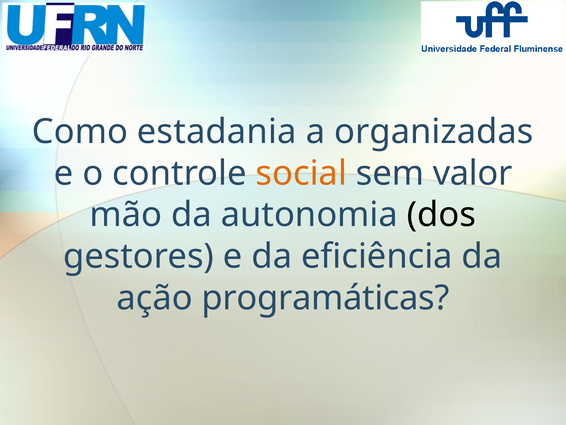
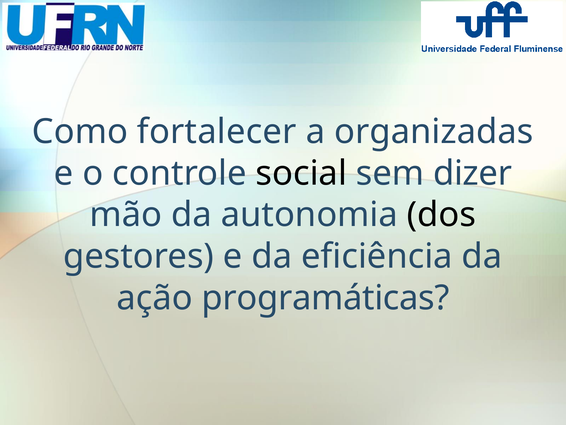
estadania: estadania -> fortalecer (217, 132)
social colour: orange -> black (301, 173)
valor: valor -> dizer (473, 173)
